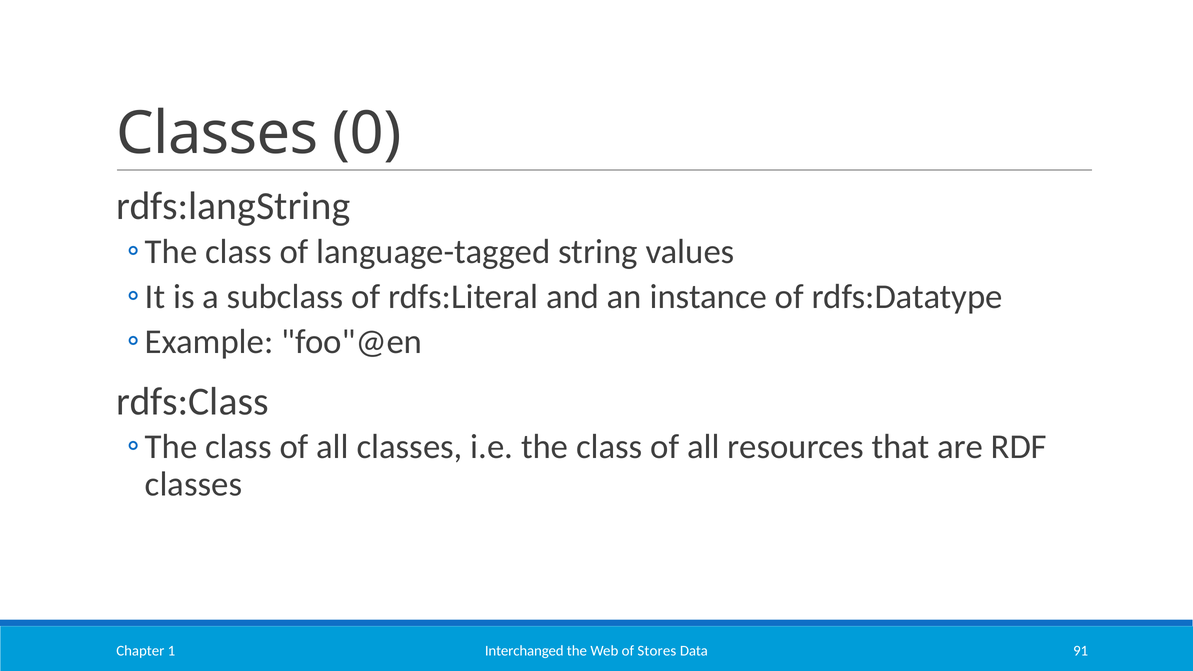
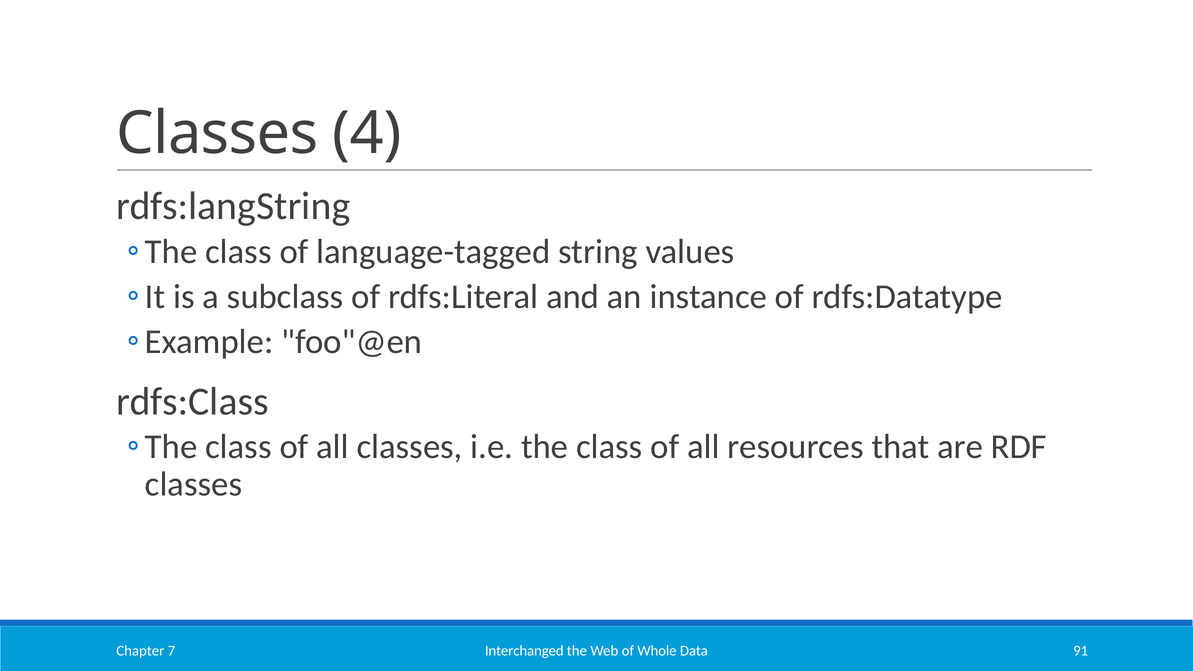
0: 0 -> 4 (367, 134)
Stores: Stores -> Whole (657, 651)
1: 1 -> 7 (171, 651)
